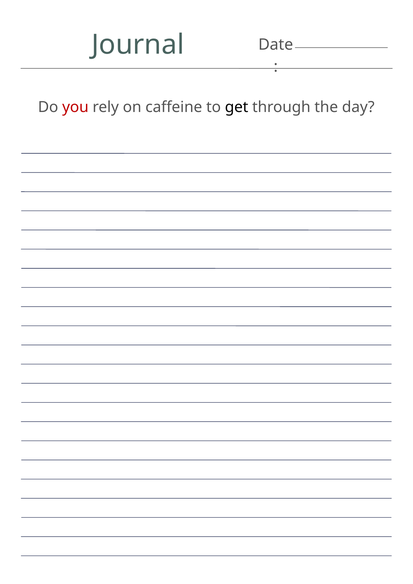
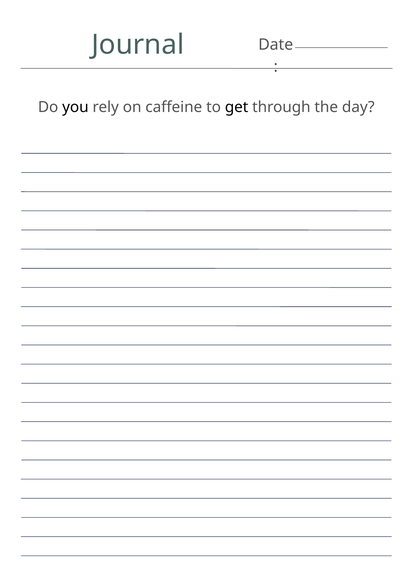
you colour: red -> black (75, 107)
